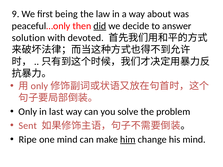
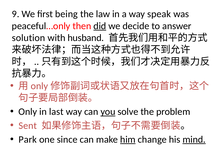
about: about -> speak (159, 14)
devoted: devoted -> husband (86, 38)
you underline: none -> present (108, 112)
Ripe: Ripe -> Park (28, 140)
one mind: mind -> since (67, 140)
mind underline: none -> present (194, 140)
